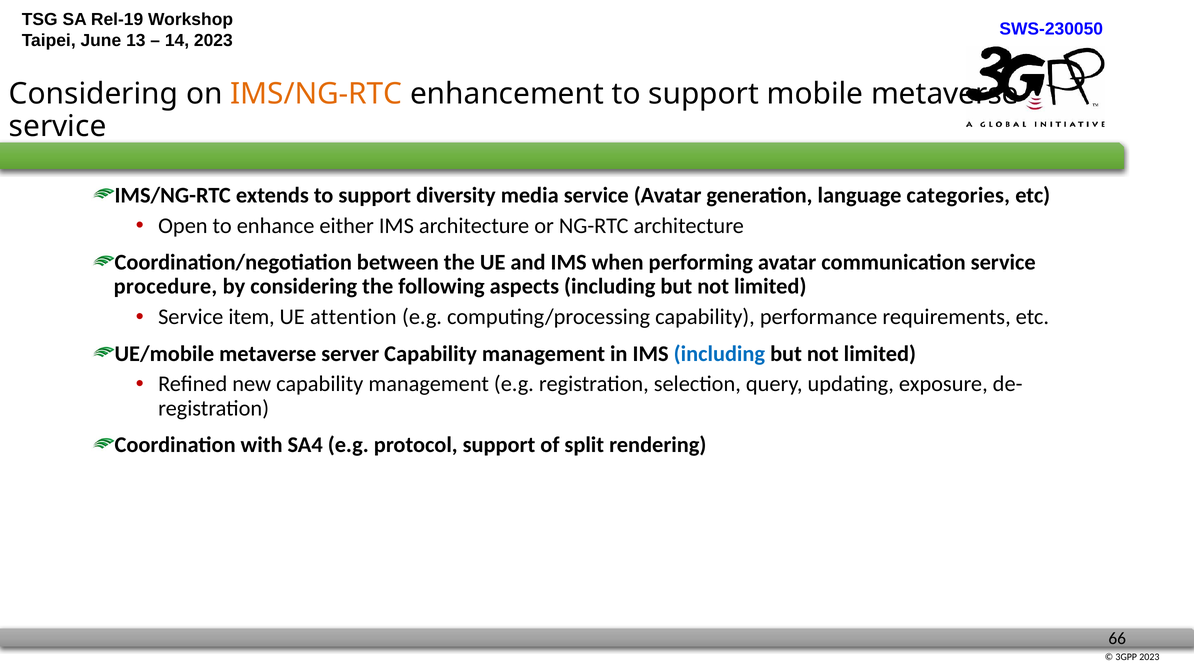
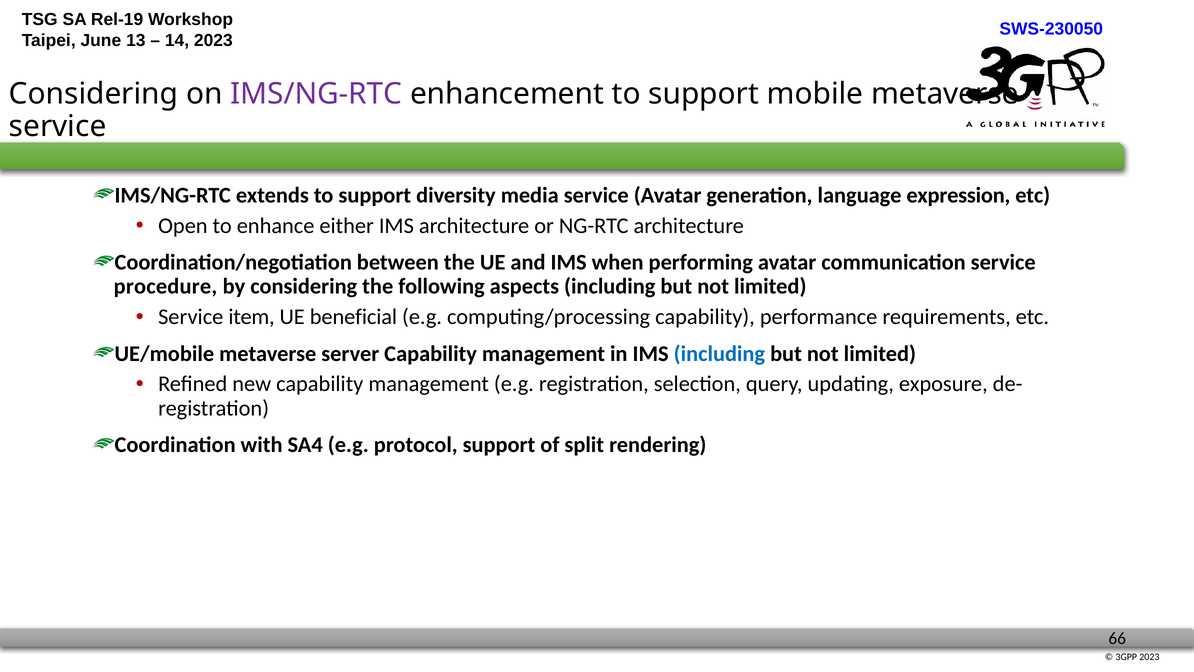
IMS/NG-RTC colour: orange -> purple (316, 94)
categories: categories -> expression (958, 195)
attention: attention -> beneficial (353, 317)
